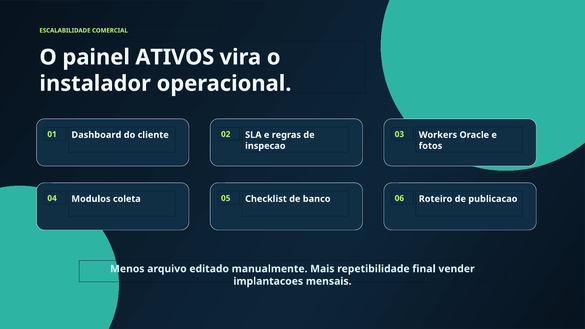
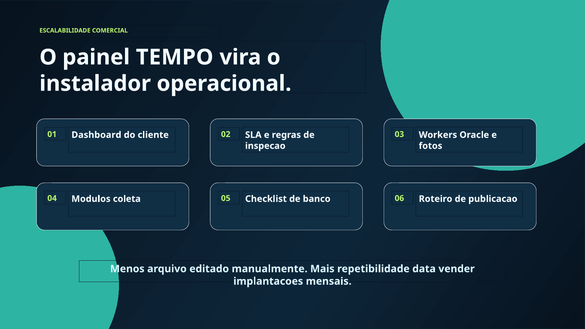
ATIVOS: ATIVOS -> TEMPO (175, 57)
final: final -> data (424, 269)
